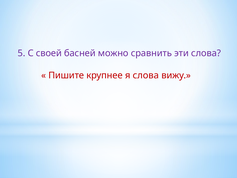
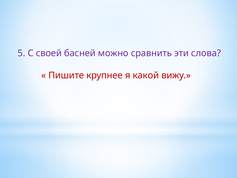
я слова: слова -> какой (146, 75)
